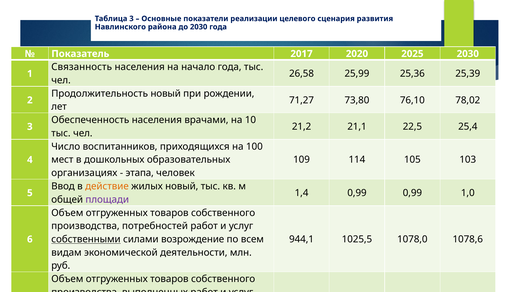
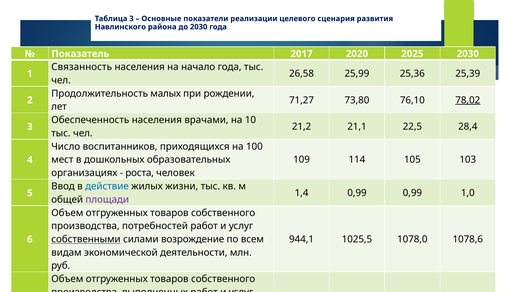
Продолжительность новый: новый -> малых (166, 94)
78,02 underline: none -> present (468, 100)
25,4: 25,4 -> 28,4 (468, 127)
этапа: этапа -> роста (140, 173)
действие colour: orange -> blue (107, 186)
жилых новый: новый -> жизни (182, 186)
